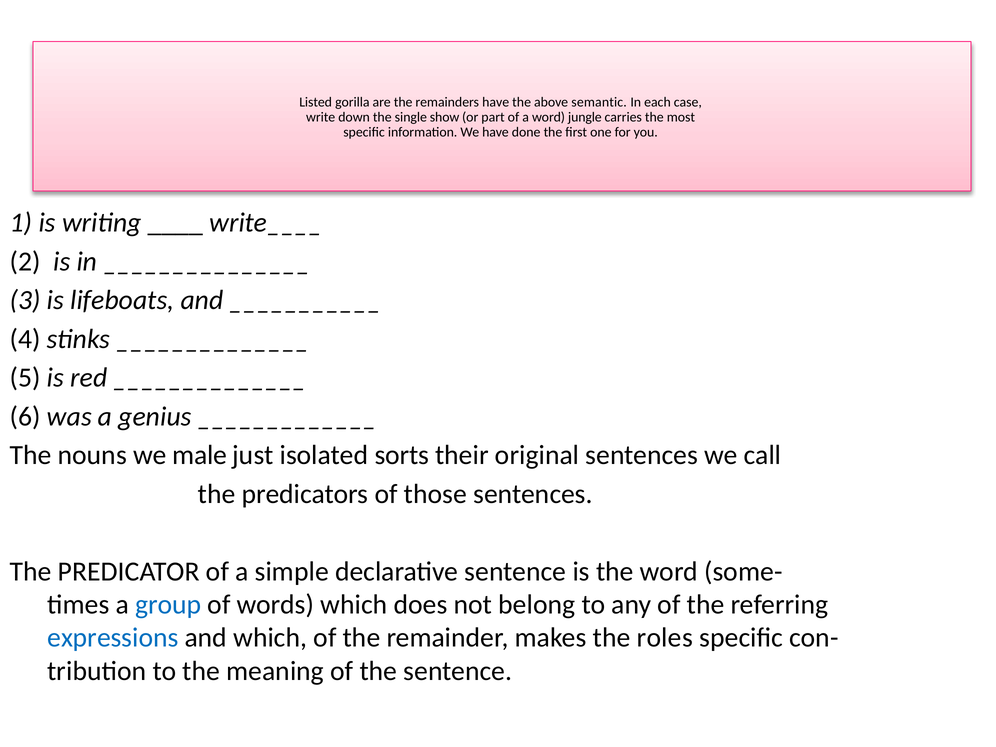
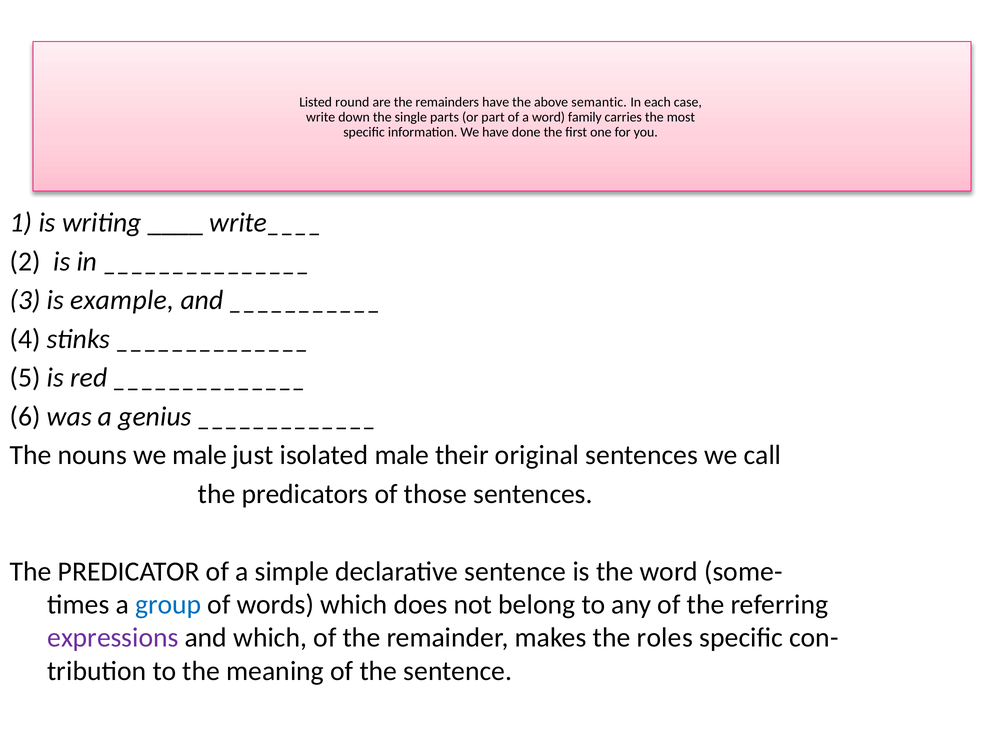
gorilla: gorilla -> round (352, 102)
show: show -> parts (444, 117)
jungle: jungle -> family (585, 117)
lifeboats: lifeboats -> example (122, 300)
isolated sorts: sorts -> male (402, 455)
expressions colour: blue -> purple (113, 638)
